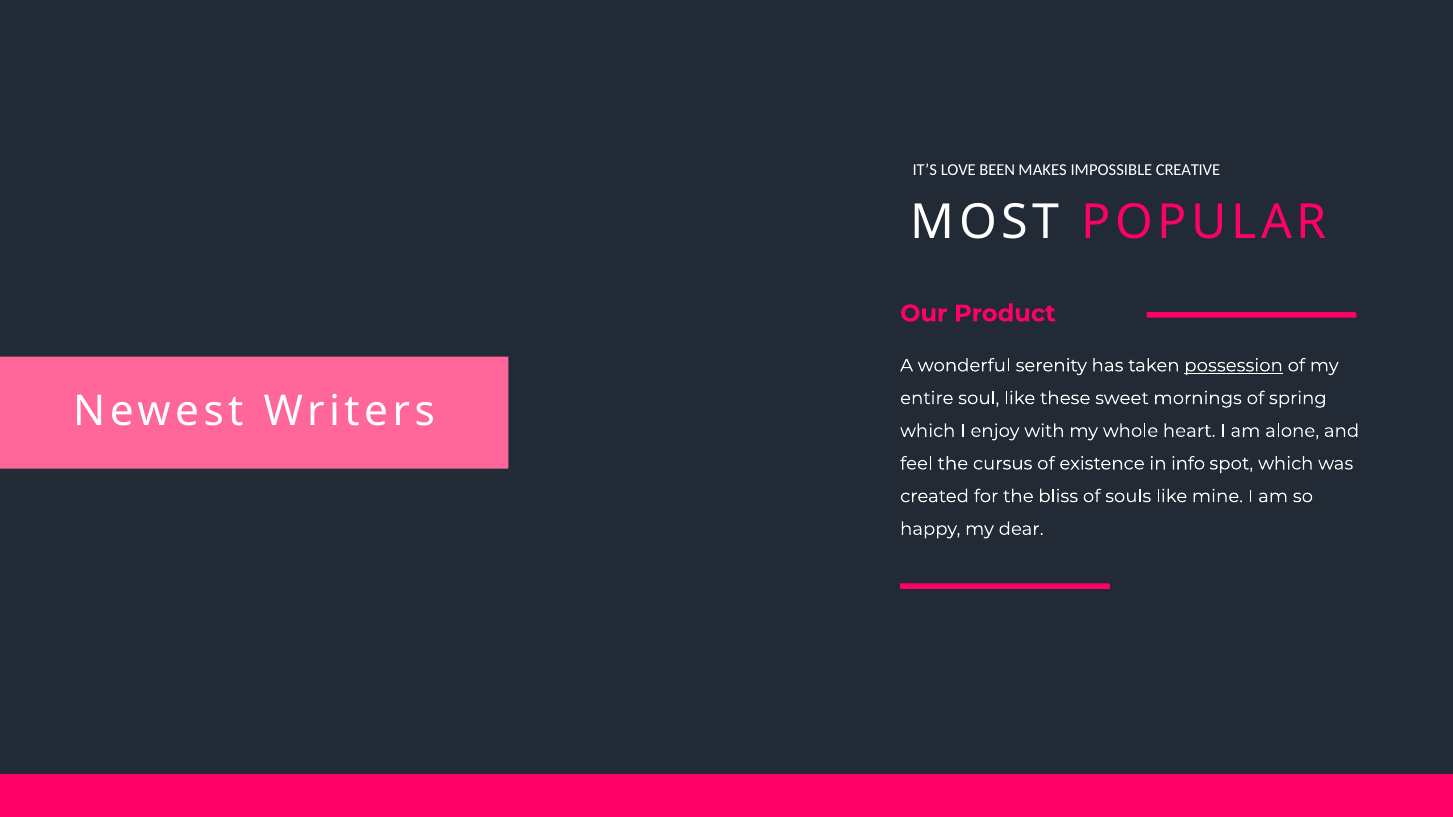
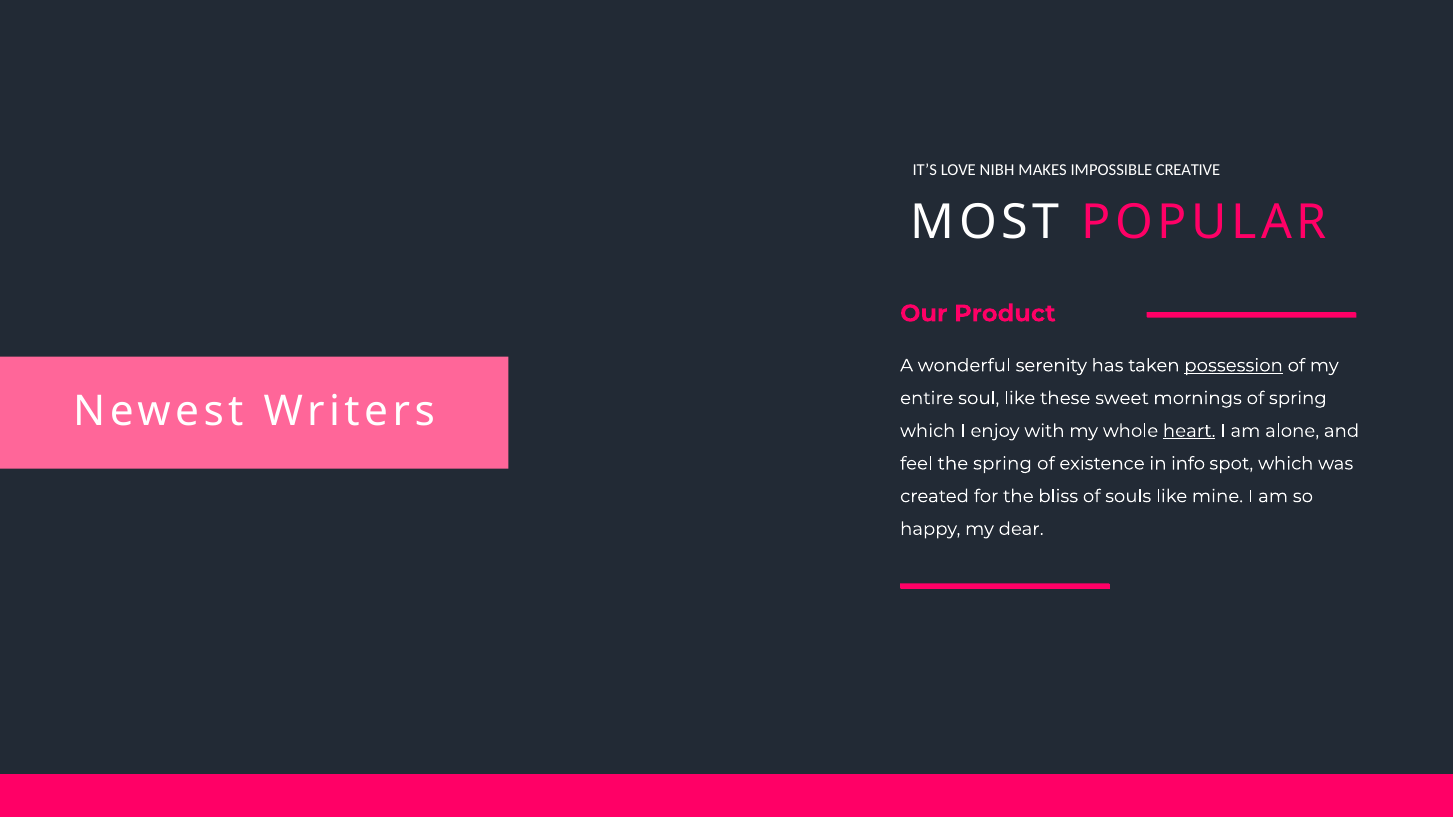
BEEN: BEEN -> NIBH (997, 170)
heart underline: none -> present (1189, 431)
the cursus: cursus -> spring (1003, 464)
